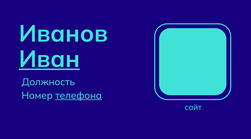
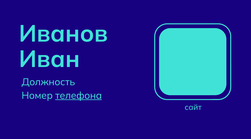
Иван underline: present -> none (49, 59)
